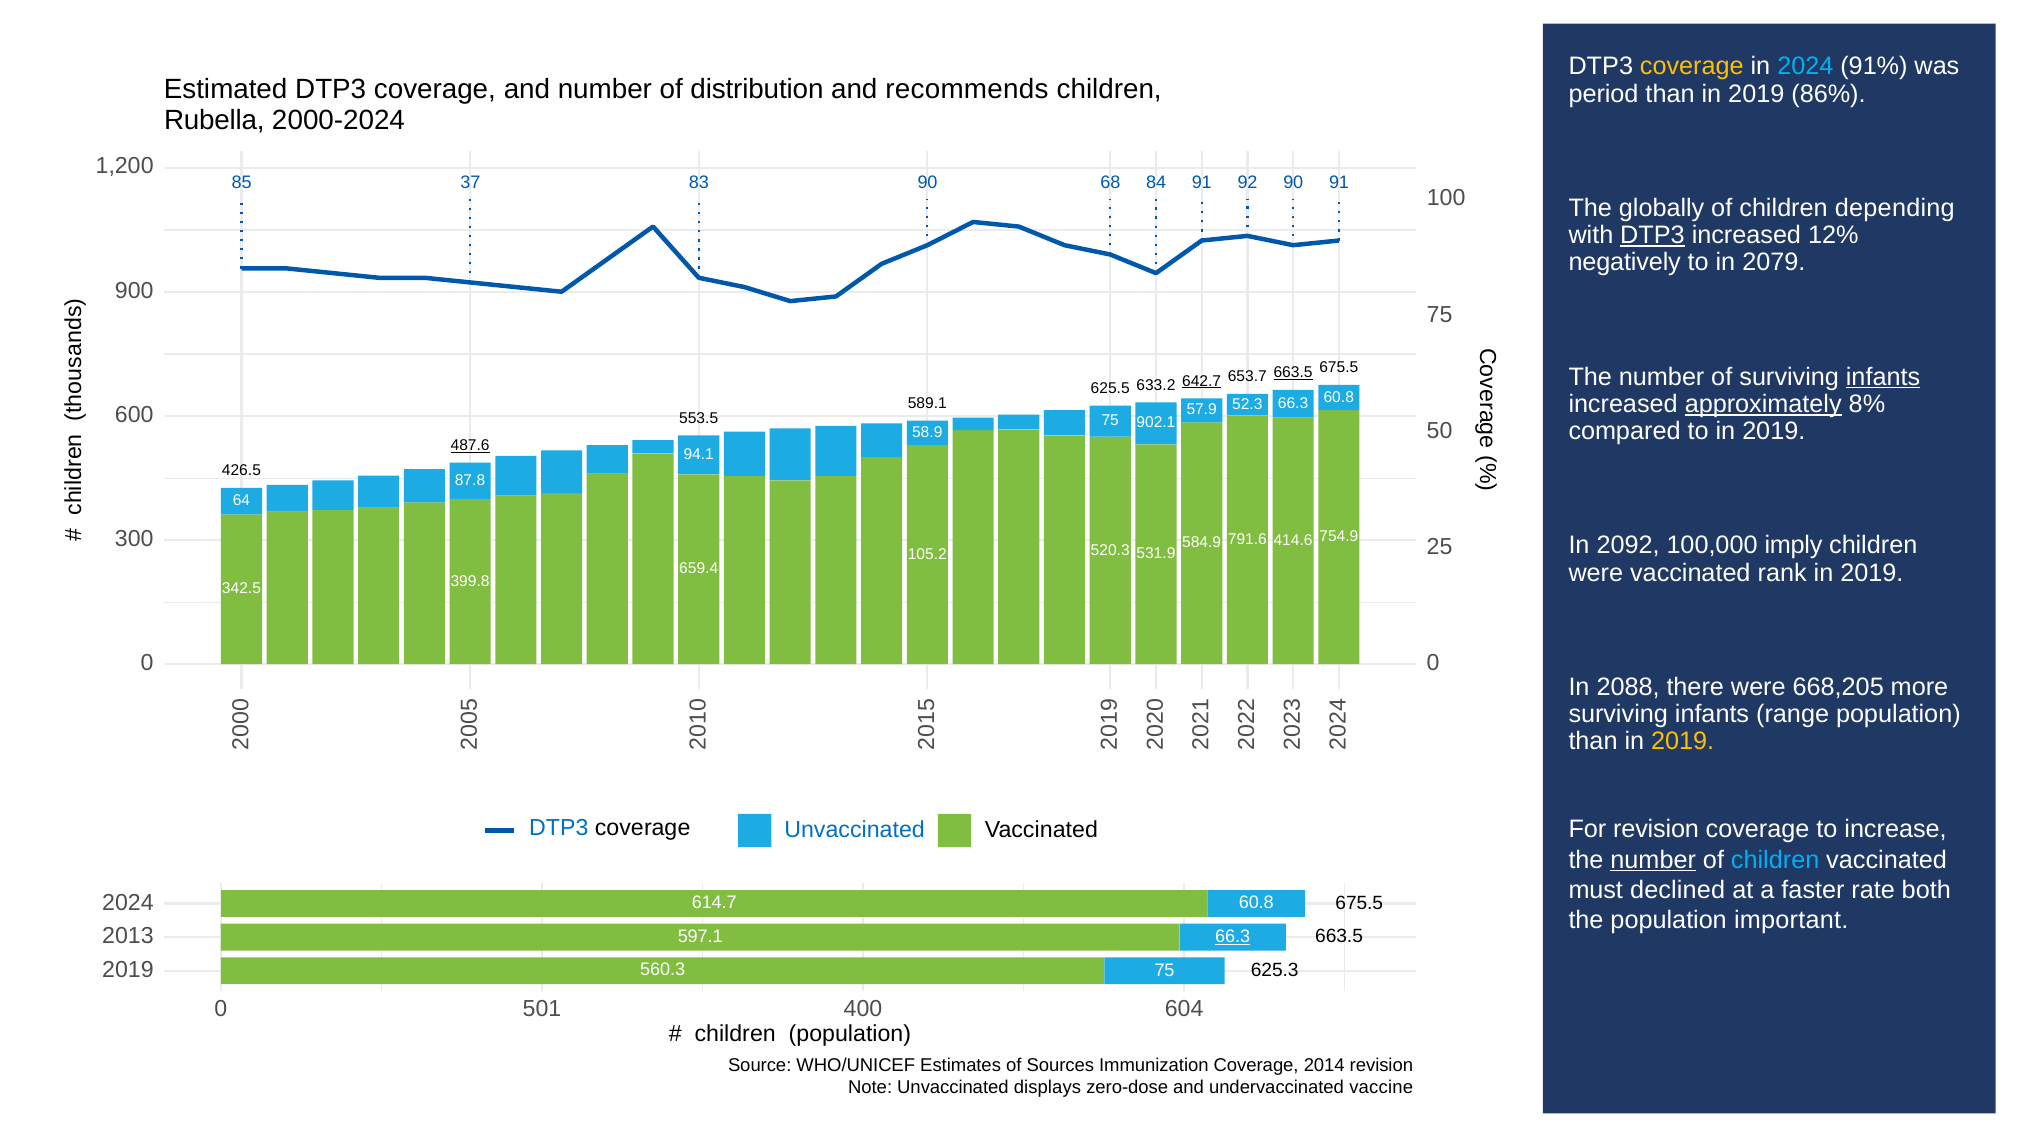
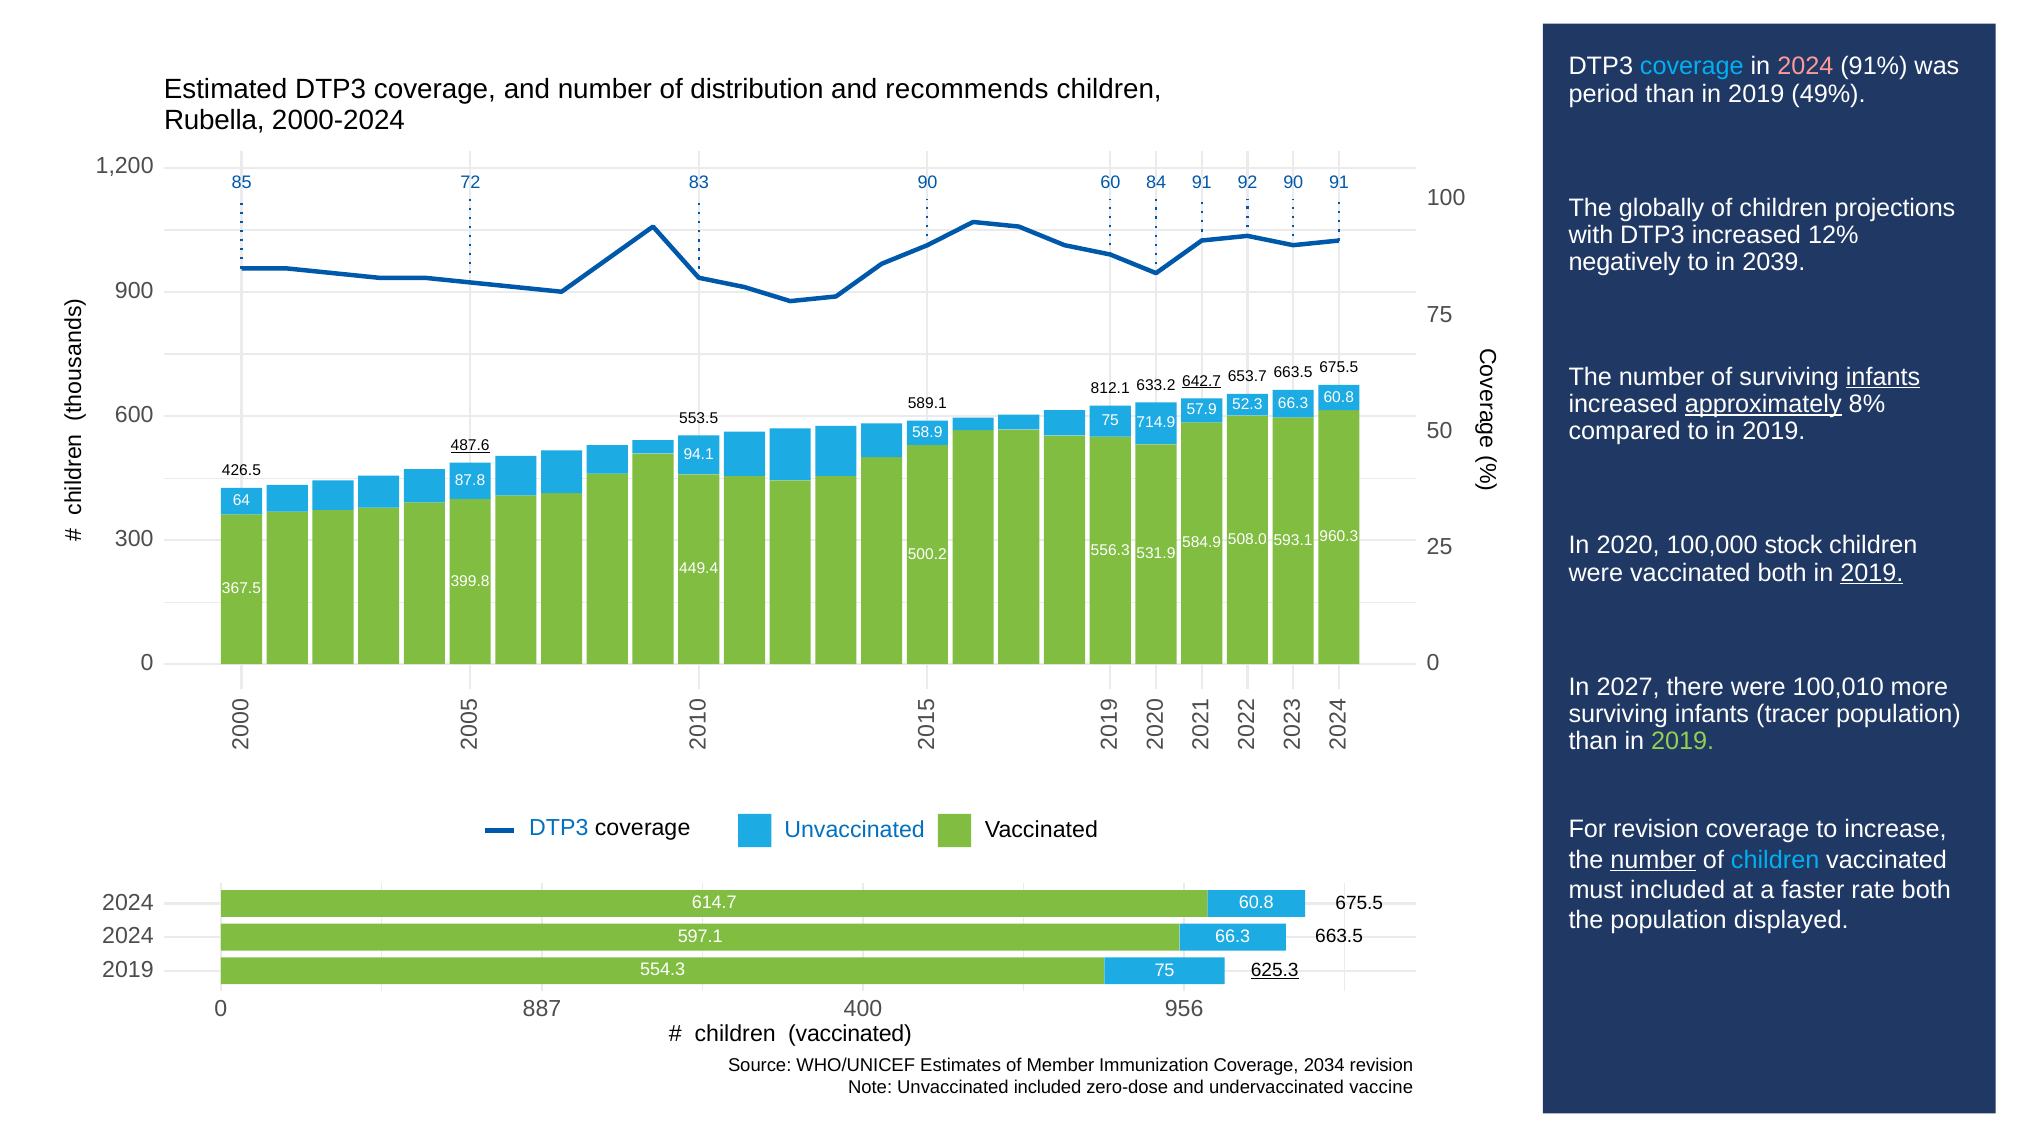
coverage colour: yellow -> light blue (1692, 66)
2024 colour: light blue -> pink (1805, 66)
86%: 86% -> 49% (1828, 94)
37: 37 -> 72 (470, 182)
68: 68 -> 60 (1110, 182)
depending: depending -> projections (1895, 208)
DTP3 underline: present -> none (1652, 235)
2079: 2079 -> 2039 (1774, 262)
625.5: 625.5 -> 812.1 (1110, 388)
663.5 underline: present -> none (1293, 373)
902.1: 902.1 -> 714.9 (1156, 423)
754.9: 754.9 -> 960.3 (1339, 537)
791.6: 791.6 -> 508.0 (1247, 539)
414.6: 414.6 -> 593.1 (1293, 540)
2092: 2092 -> 2020 (1628, 545)
imply: imply -> stock (1794, 545)
520.3: 520.3 -> 556.3 (1110, 550)
105.2: 105.2 -> 500.2 (927, 554)
vaccinated rank: rank -> both (1782, 573)
2019 underline: none -> present (1872, 573)
659.4: 659.4 -> 449.4 (699, 569)
342.5: 342.5 -> 367.5 (241, 589)
2088: 2088 -> 2027 (1628, 687)
668,205: 668,205 -> 100,010 (1838, 687)
range: range -> tracer (1793, 714)
2019 colour: yellow -> light green (1683, 741)
must declined: declined -> included (1678, 890)
important: important -> displayed (1791, 920)
2013: 2013 -> 2024 (128, 936)
66.3 underline: present -> none (1233, 936)
625.3 underline: none -> present (1275, 970)
560.3: 560.3 -> 554.3 (663, 970)
501: 501 -> 887 (542, 1009)
604: 604 -> 956 (1184, 1009)
population: population -> vaccinated (850, 1033)
Sources: Sources -> Member (1060, 1065)
2014: 2014 -> 2034 (1324, 1065)
Unvaccinated displays: displays -> included (1048, 1087)
